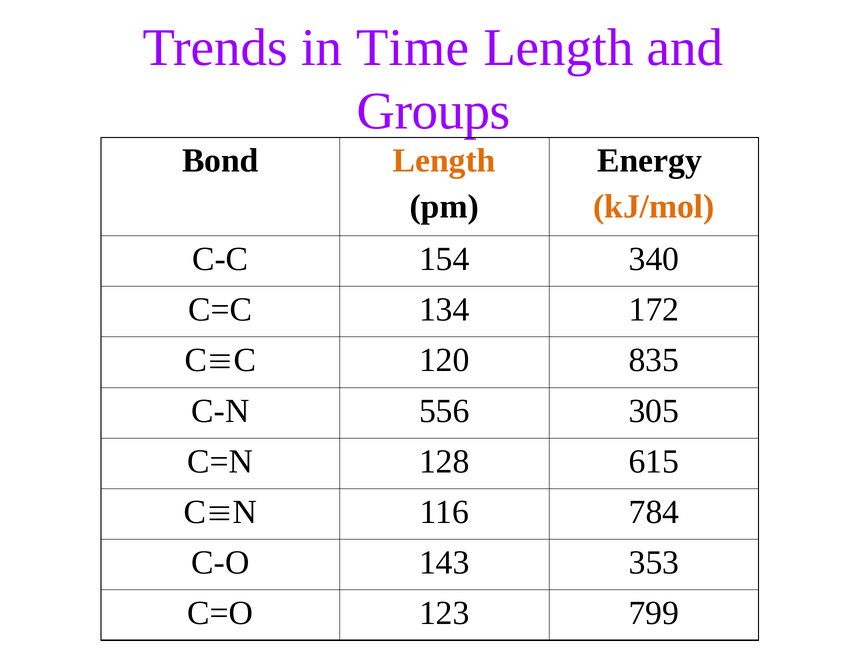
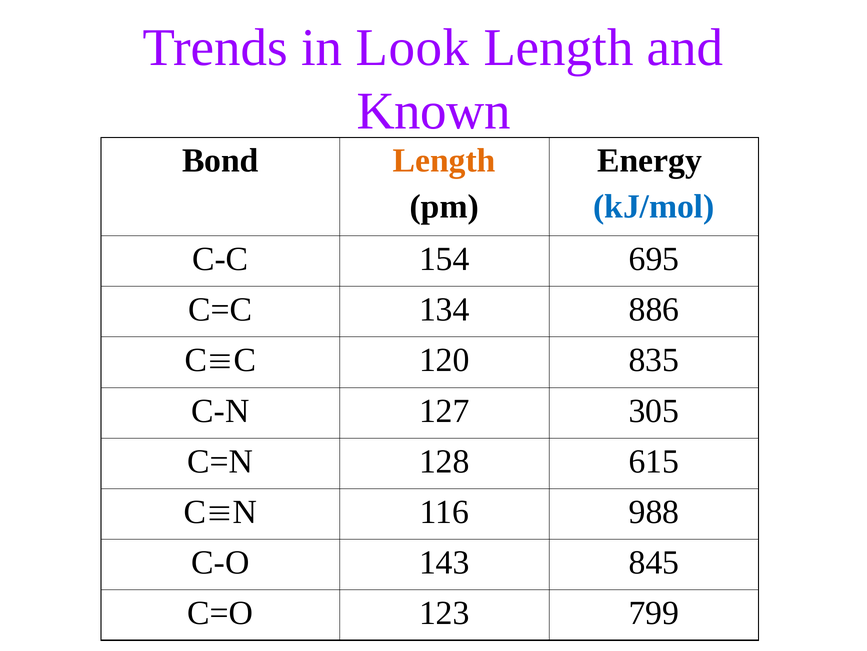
Time: Time -> Look (413, 48)
Groups: Groups -> Known (434, 111)
kJ/mol colour: orange -> blue (654, 206)
340: 340 -> 695 (654, 259)
172: 172 -> 886 (654, 309)
556: 556 -> 127 (444, 410)
784: 784 -> 988 (654, 511)
353: 353 -> 845 (654, 562)
